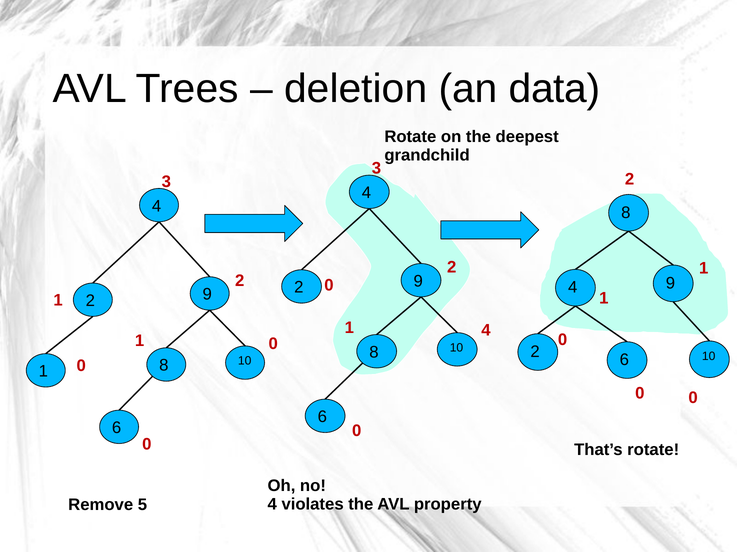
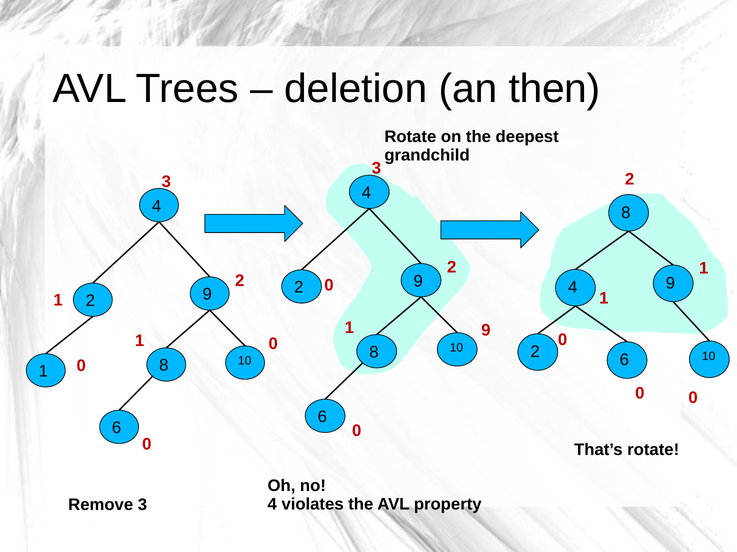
data: data -> then (555, 89)
1 4: 4 -> 9 (486, 331)
Remove 5: 5 -> 3 (142, 505)
